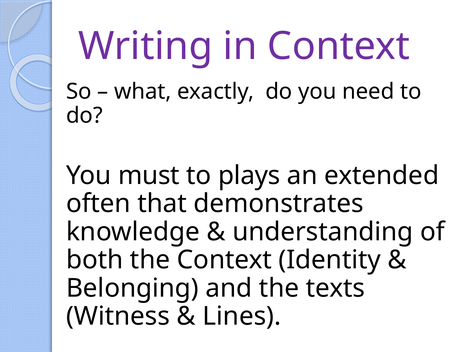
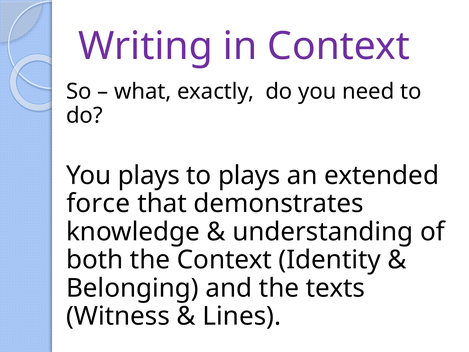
You must: must -> plays (149, 175)
often: often -> force (98, 204)
